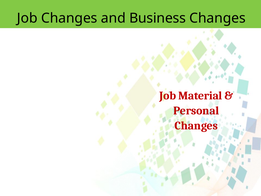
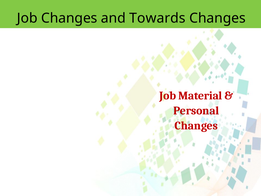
Business: Business -> Towards (157, 18)
